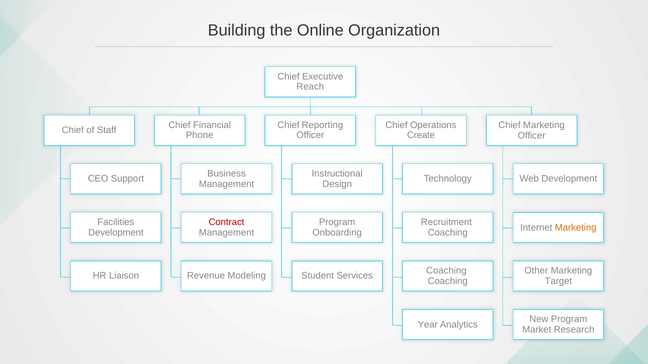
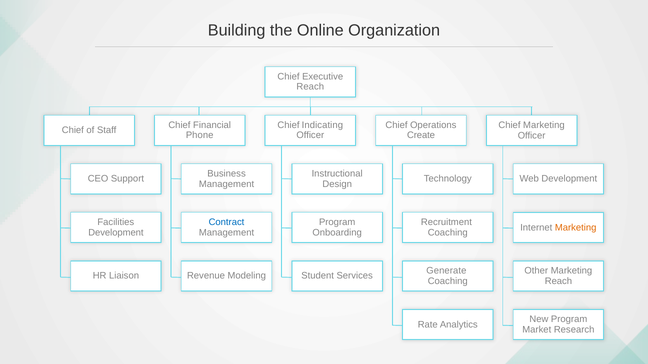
Reporting: Reporting -> Indicating (322, 125)
Contract colour: red -> blue (227, 223)
Coaching: Coaching -> Generate (446, 271)
Target: Target -> Reach (558, 281)
Year: Year -> Rate (428, 325)
